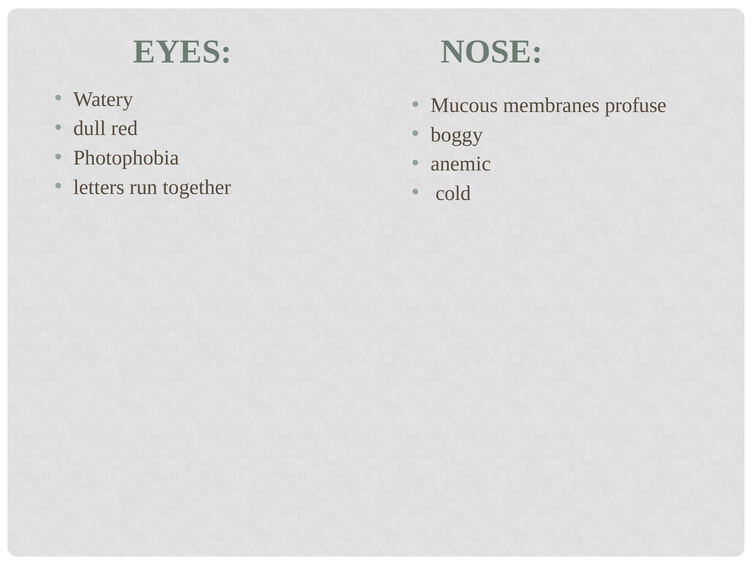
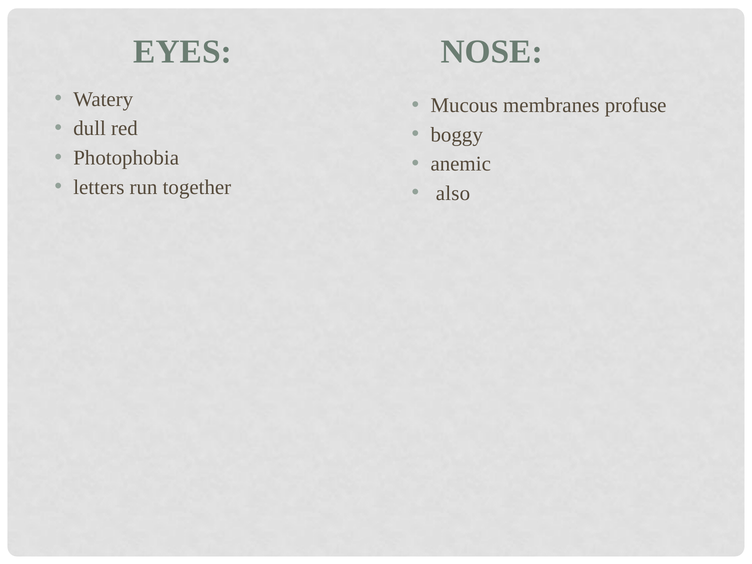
cold: cold -> also (453, 193)
